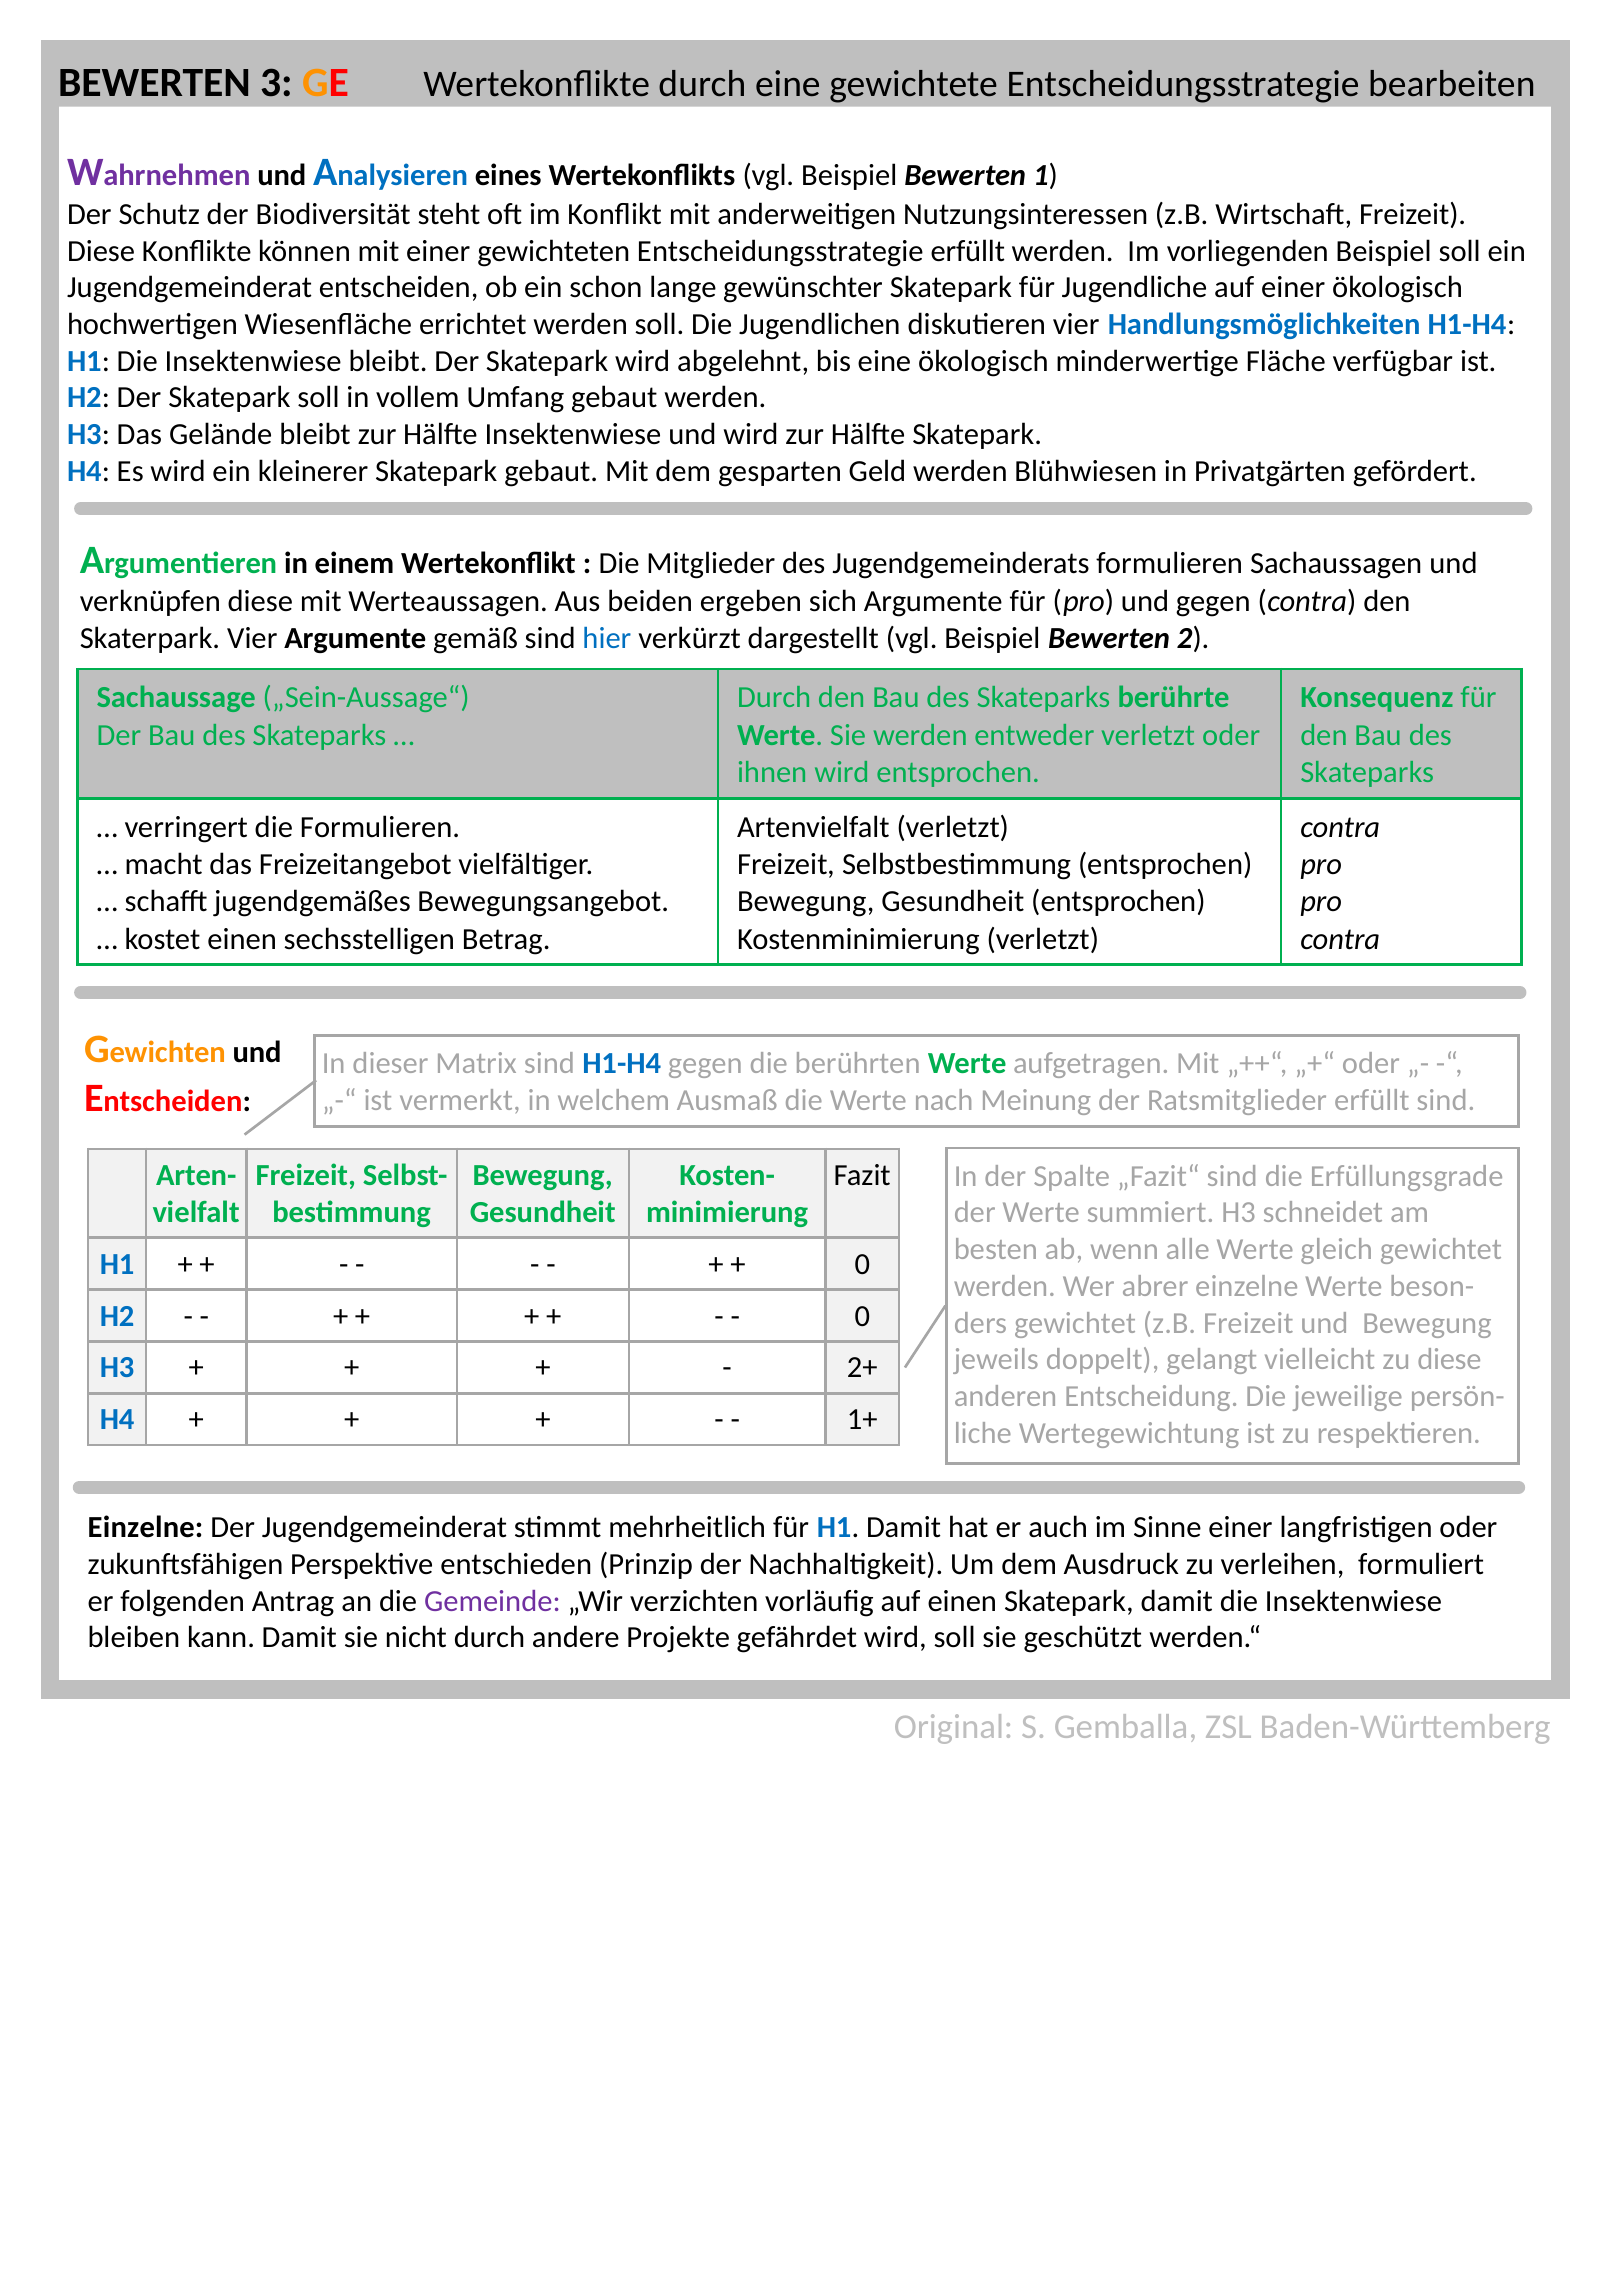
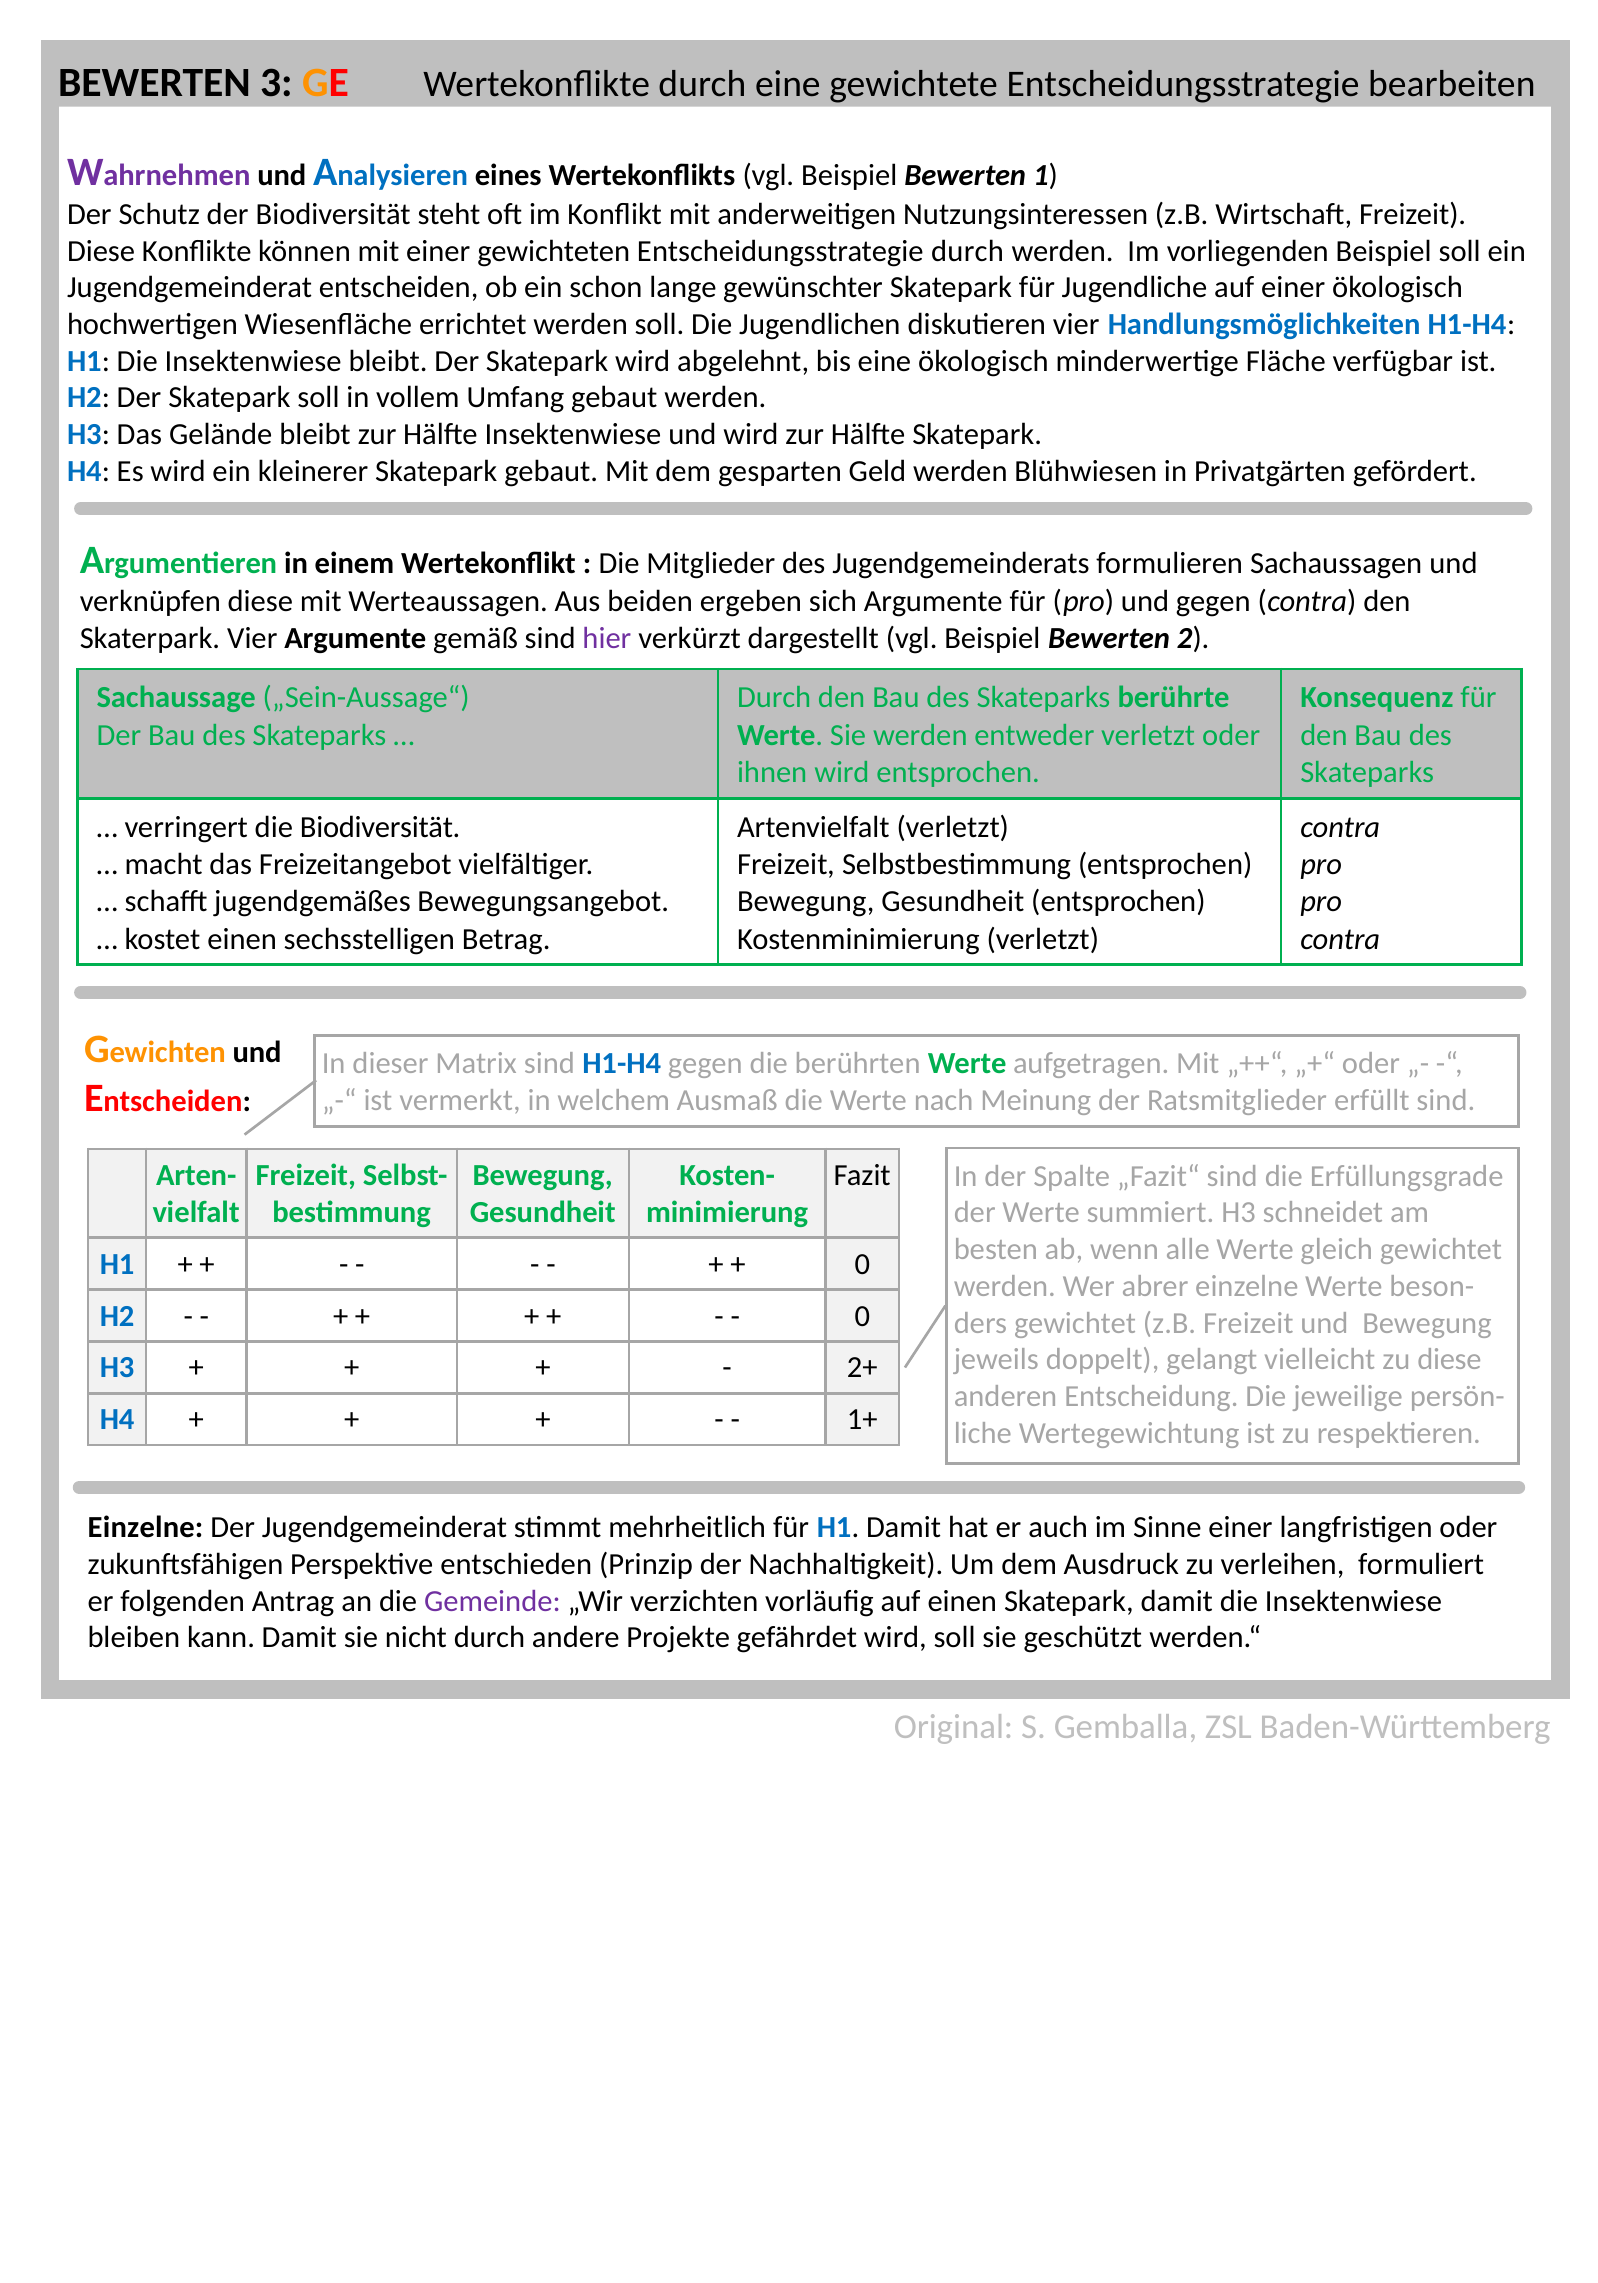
Entscheidungsstrategie erfüllt: erfüllt -> durch (968, 251)
hier colour: blue -> purple (607, 638)
die Formulieren: Formulieren -> Biodiversität (380, 827)
